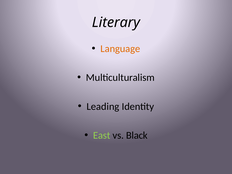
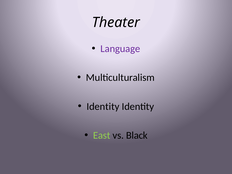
Literary: Literary -> Theater (116, 22)
Language colour: orange -> purple (120, 49)
Leading: Leading -> Identity (103, 106)
